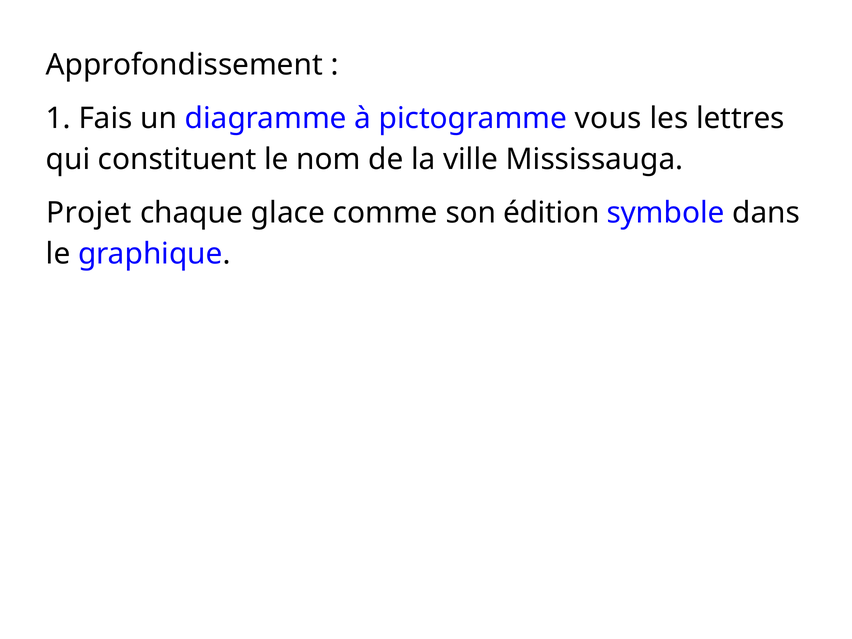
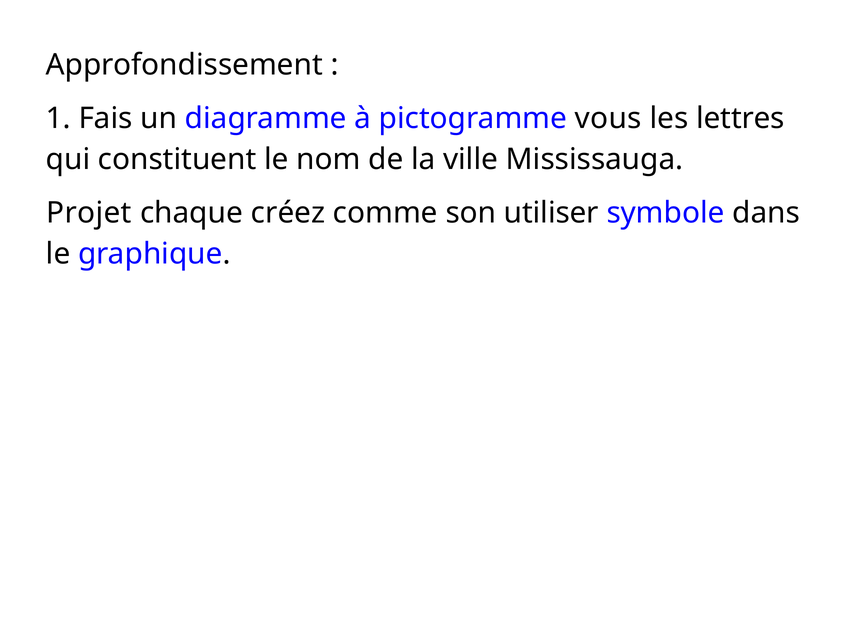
glace: glace -> créez (288, 213)
édition: édition -> utiliser (551, 213)
